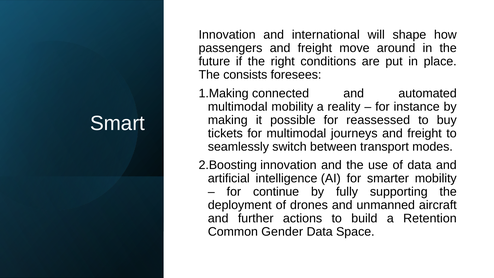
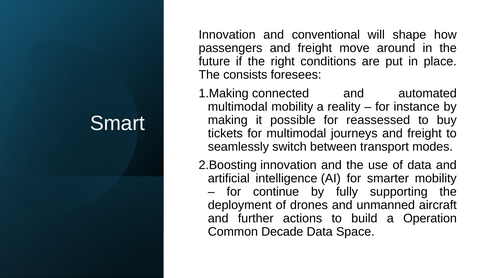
international: international -> conventional (326, 35)
Retention: Retention -> Operation (430, 218)
Gender: Gender -> Decade (282, 232)
